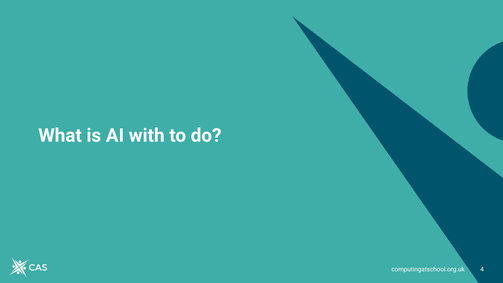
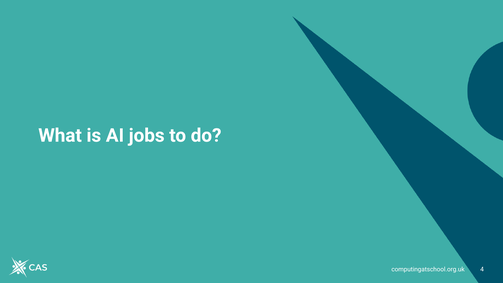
with: with -> jobs (147, 135)
